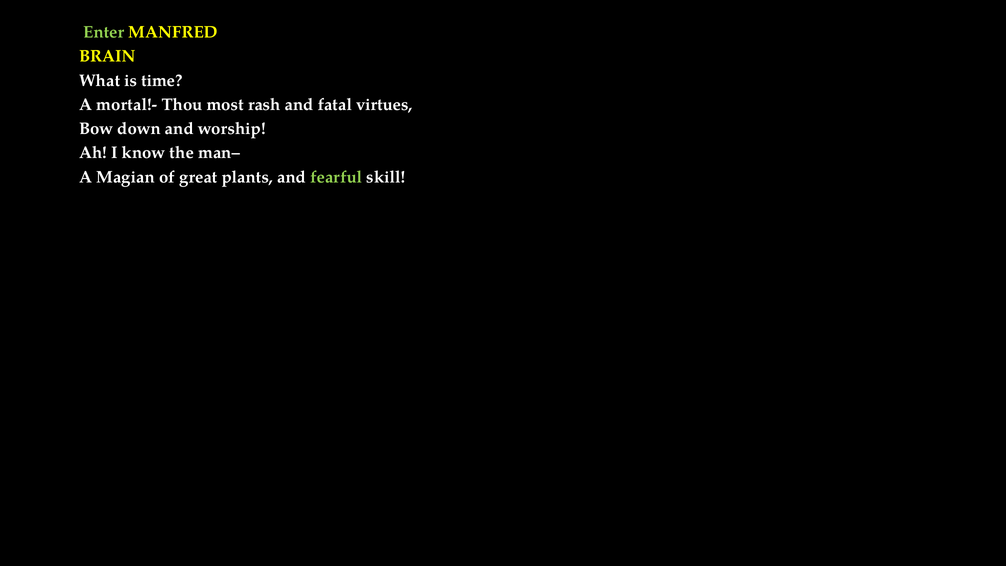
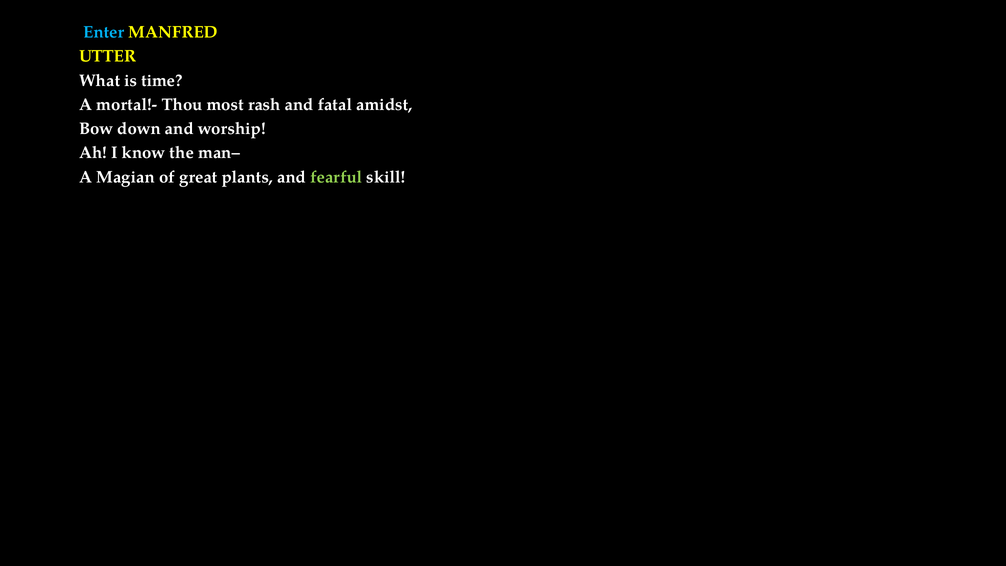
Enter colour: light green -> light blue (104, 32)
BRAIN: BRAIN -> UTTER (108, 56)
virtues: virtues -> amidst (384, 105)
